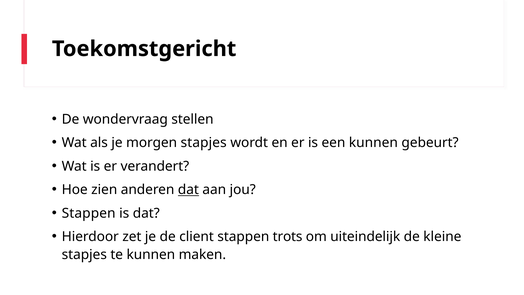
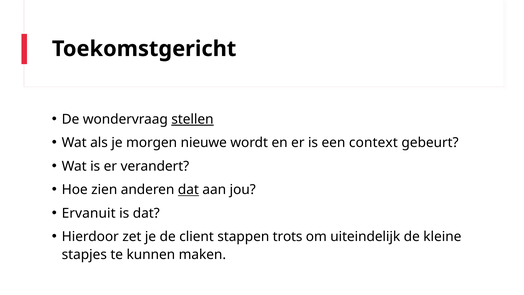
stellen underline: none -> present (192, 119)
morgen stapjes: stapjes -> nieuwe (204, 143)
een kunnen: kunnen -> context (373, 143)
Stappen: Stappen -> Ervanuit (89, 213)
